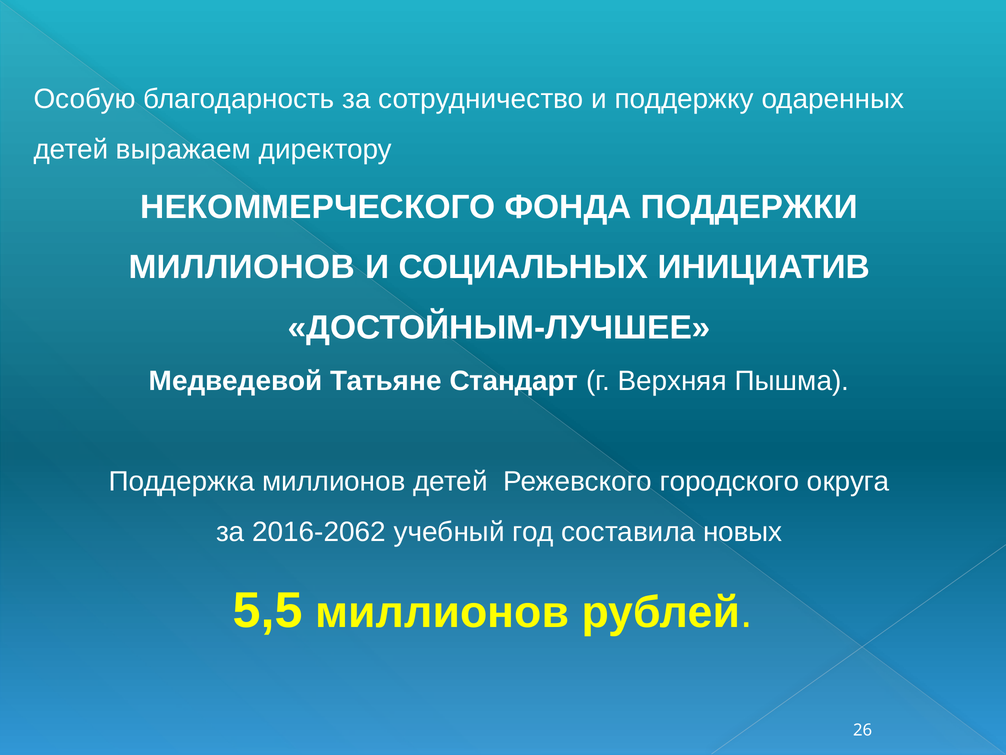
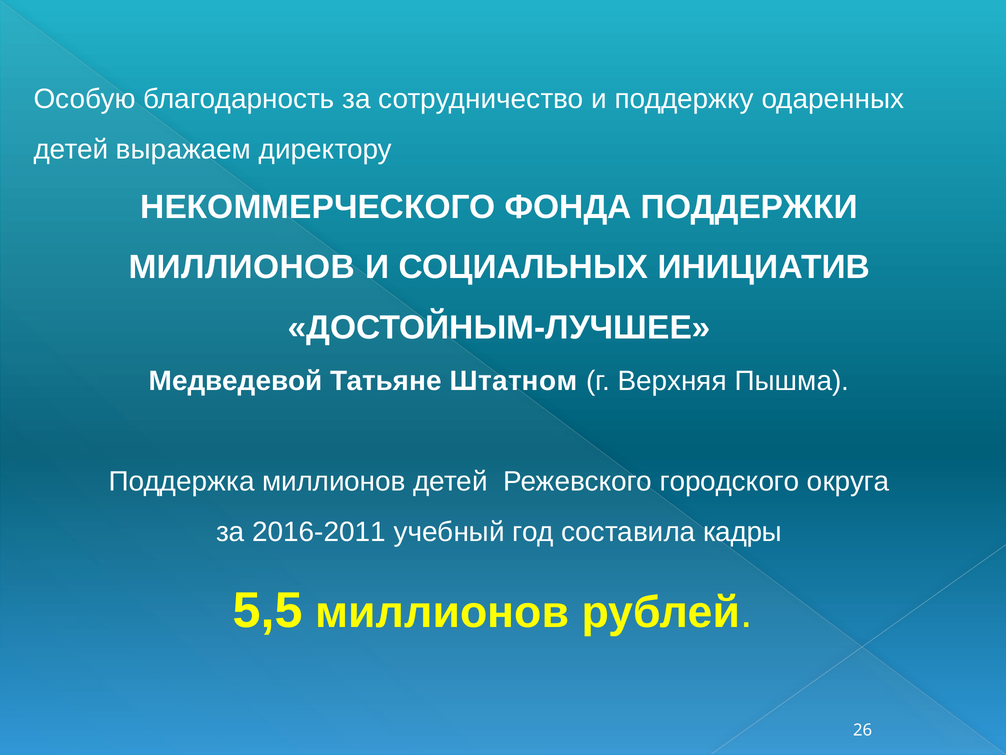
Стандарт: Стандарт -> Штатном (514, 381)
2016-2062: 2016-2062 -> 2016-2011 (319, 532)
новых: новых -> кадры (743, 532)
